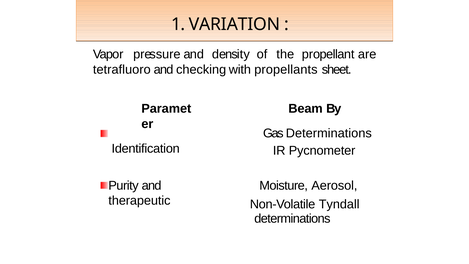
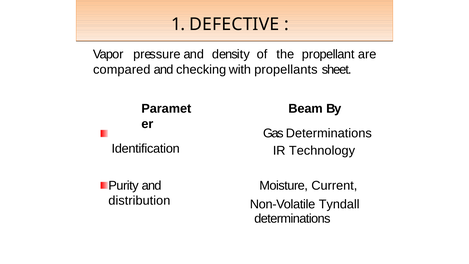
VARIATION: VARIATION -> DEFECTIVE (234, 24)
tetrafluoro: tetrafluoro -> compared (122, 69)
Pycnometer: Pycnometer -> Technology (322, 151)
Aerosol: Aerosol -> Current (334, 185)
therapeutic: therapeutic -> distribution (139, 201)
